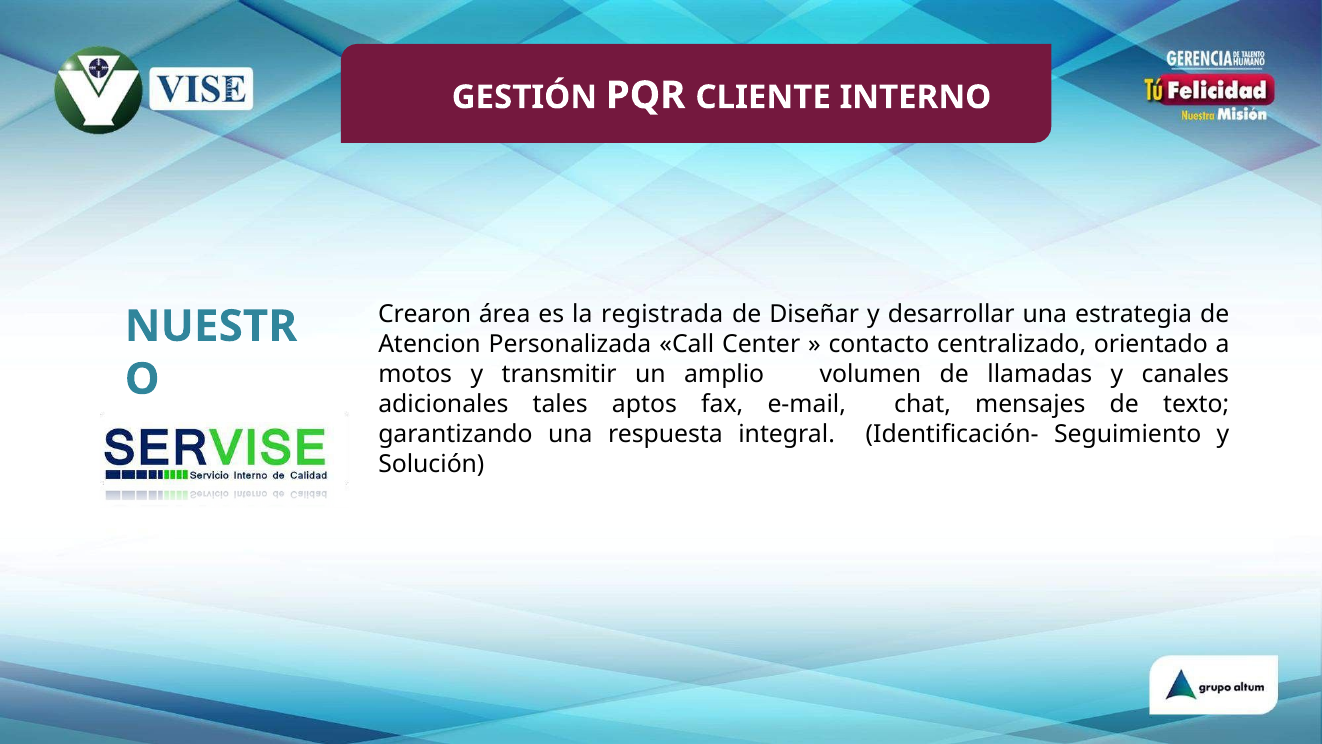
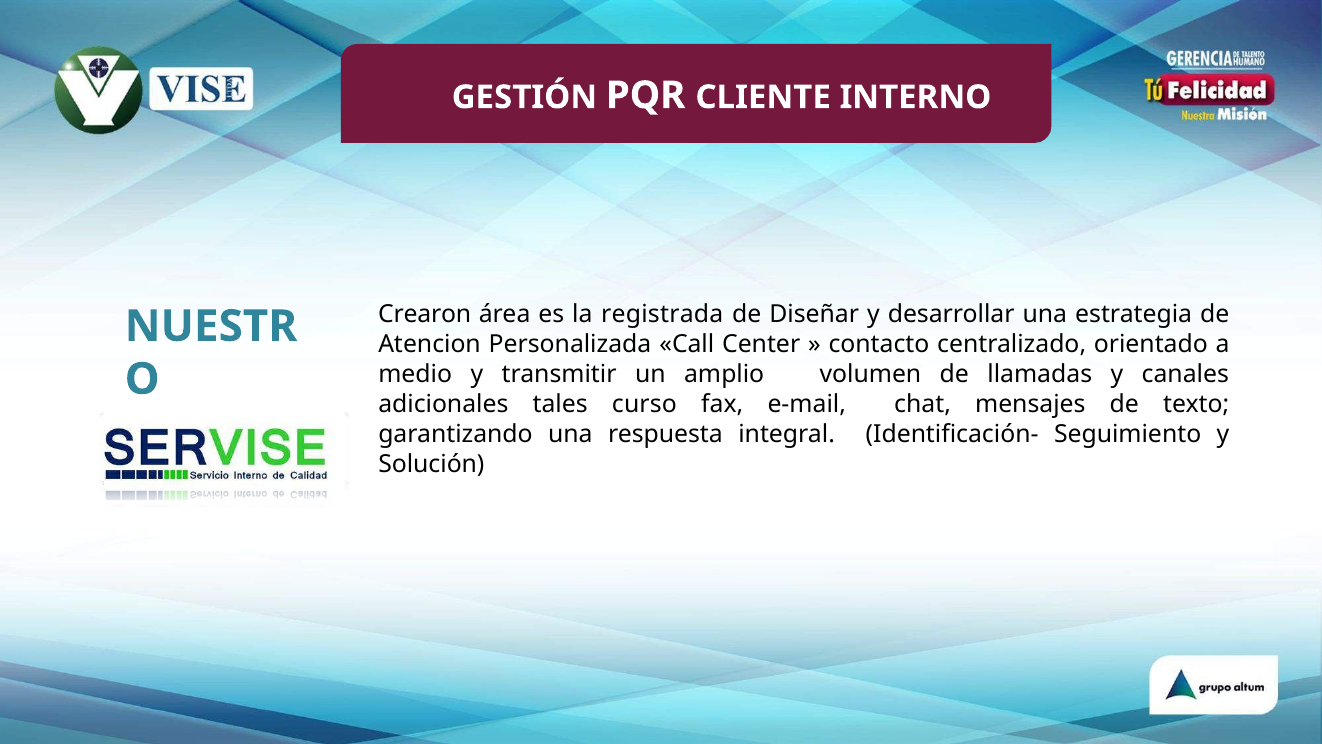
motos: motos -> medio (415, 374)
aptos: aptos -> curso (644, 404)
